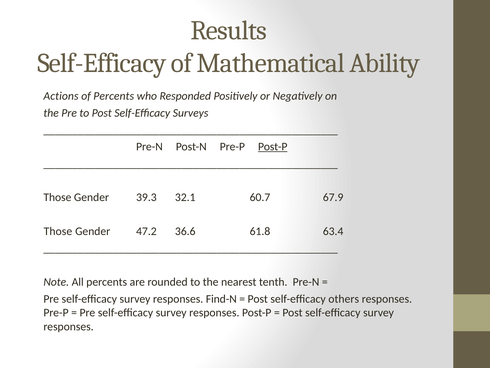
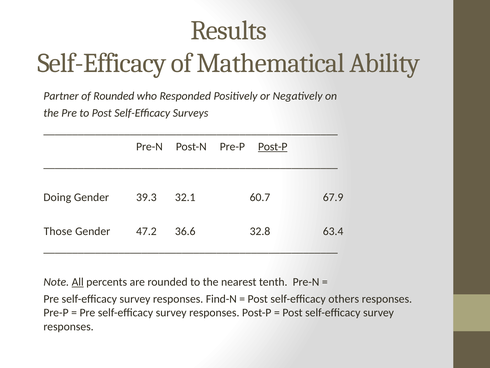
Actions: Actions -> Partner (61, 96)
of Percents: Percents -> Rounded (114, 96)
Those: Those -> Doing (57, 197)
61.8: 61.8 -> 32.8 (260, 231)
All underline: none -> present (78, 282)
